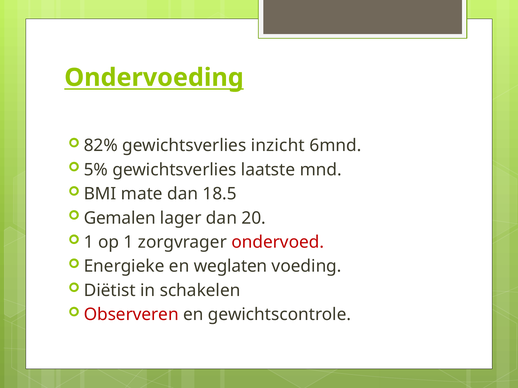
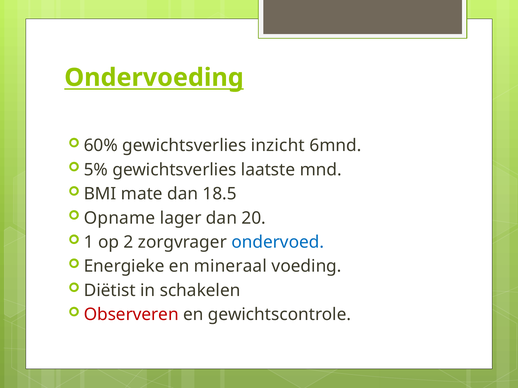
82%: 82% -> 60% (101, 146)
Gemalen: Gemalen -> Opname (120, 218)
op 1: 1 -> 2 (129, 242)
ondervoed colour: red -> blue (278, 242)
weglaten: weglaten -> mineraal (230, 267)
